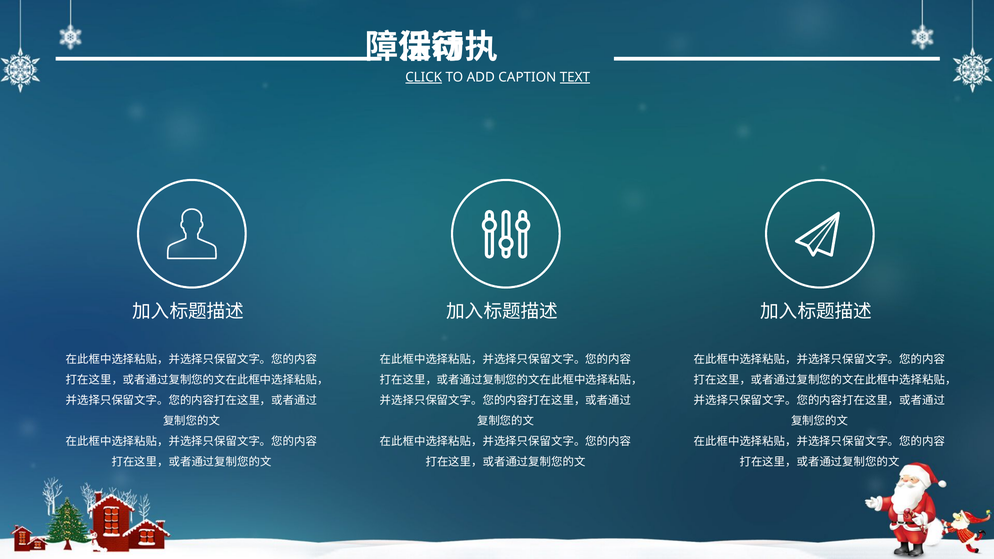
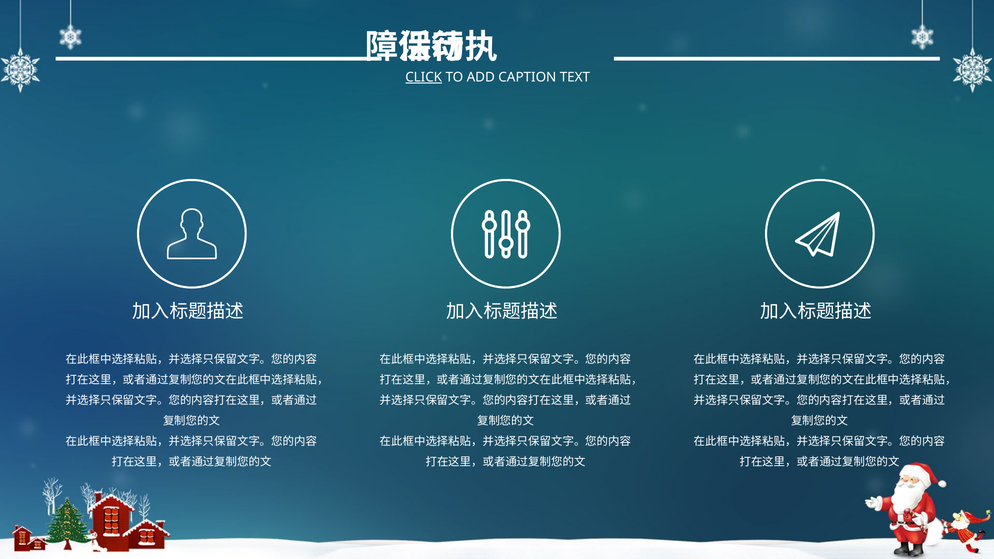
TEXT underline: present -> none (575, 77)
